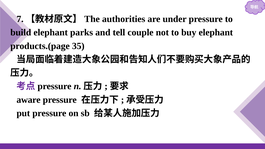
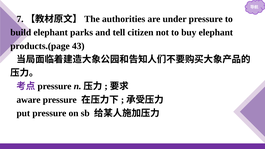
couple: couple -> citizen (141, 32)
35: 35 -> 43 (78, 46)
